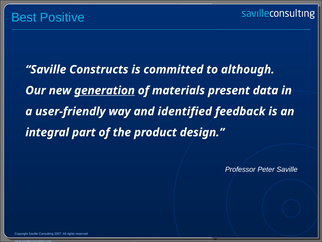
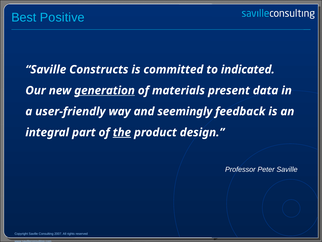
although: although -> indicated (248, 69)
identified: identified -> seemingly (185, 111)
the underline: none -> present (122, 132)
